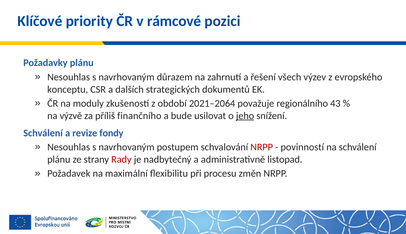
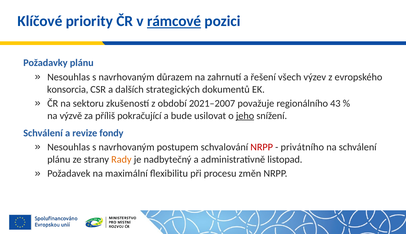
rámcové underline: none -> present (174, 21)
konceptu: konceptu -> konsorcia (68, 89)
moduly: moduly -> sektoru (88, 103)
2021–2064: 2021–2064 -> 2021–2007 (212, 103)
finančního: finančního -> pokračující (139, 116)
povinností: povinností -> privátního (302, 147)
Rady colour: red -> orange (121, 159)
